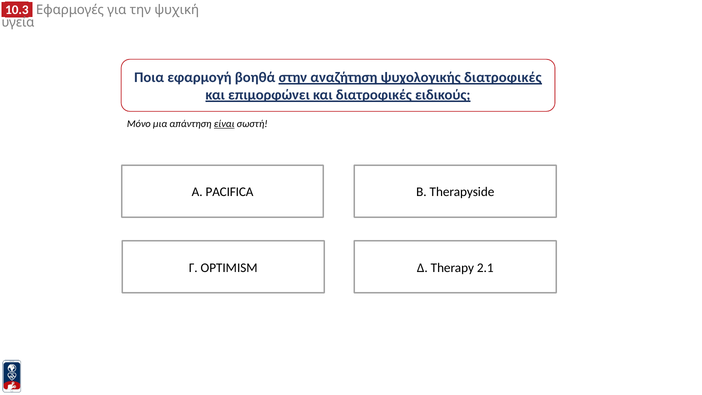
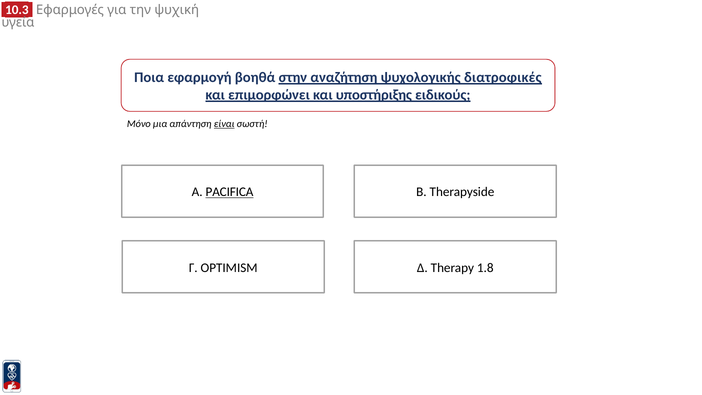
και διατροφικές: διατροφικές -> υποστήριξης (374, 95)
PACIFICA underline: none -> present (229, 192)
2.1: 2.1 -> 1.8 (485, 268)
